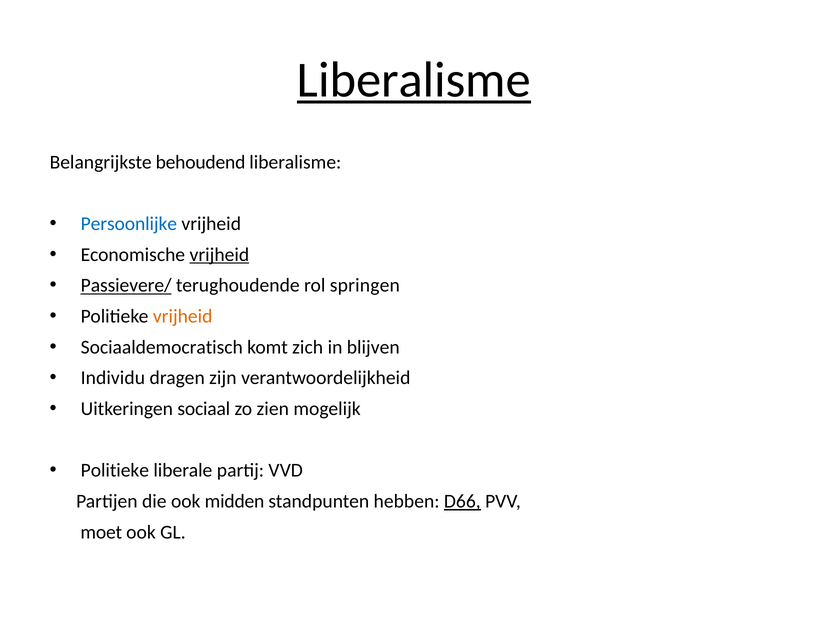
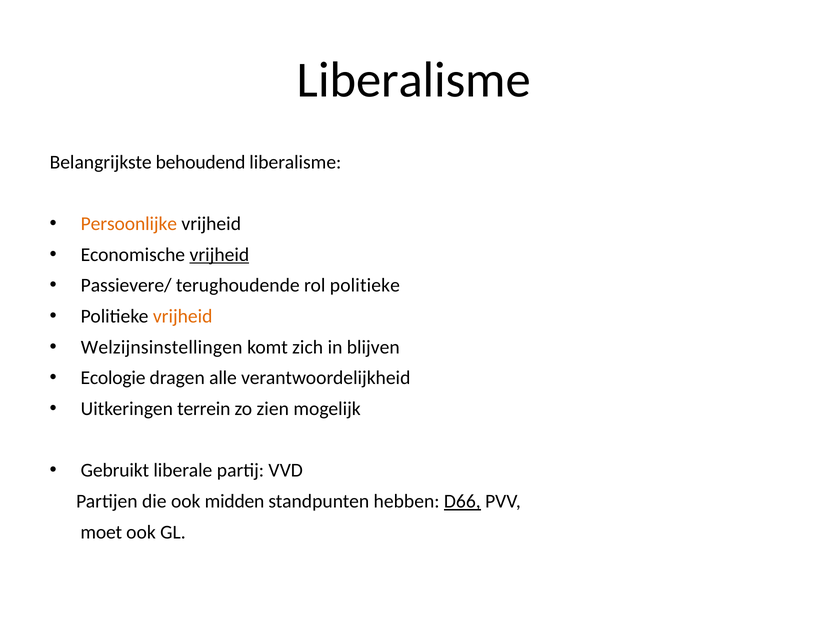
Liberalisme underline: present -> none (414, 80)
Persoonlijke colour: blue -> orange (129, 224)
Passievere/ underline: present -> none (126, 285)
rol springen: springen -> politieke (365, 285)
Sociaaldemocratisch: Sociaaldemocratisch -> Welzijnsinstellingen (162, 347)
Individu: Individu -> Ecologie (113, 378)
zijn: zijn -> alle (223, 378)
sociaal: sociaal -> terrein (204, 409)
Politieke: Politieke -> Gebruikt (115, 471)
